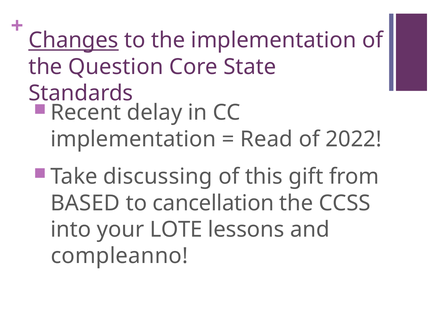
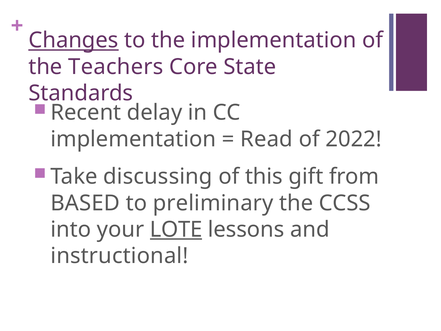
Question: Question -> Teachers (116, 67)
cancellation: cancellation -> preliminary (213, 203)
LOTE underline: none -> present (176, 229)
compleanno: compleanno -> instructional (119, 256)
